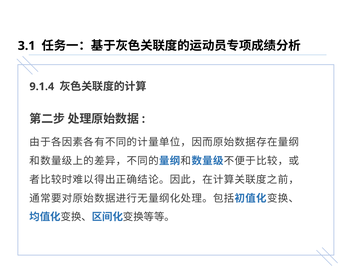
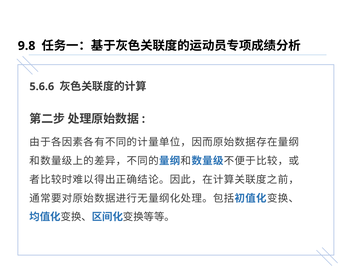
3.1: 3.1 -> 9.8 (27, 46)
9.1.4: 9.1.4 -> 5.6.6 (42, 87)
